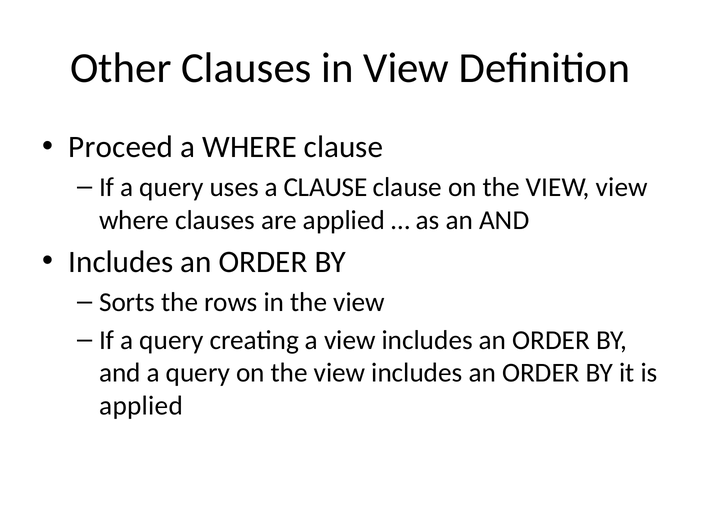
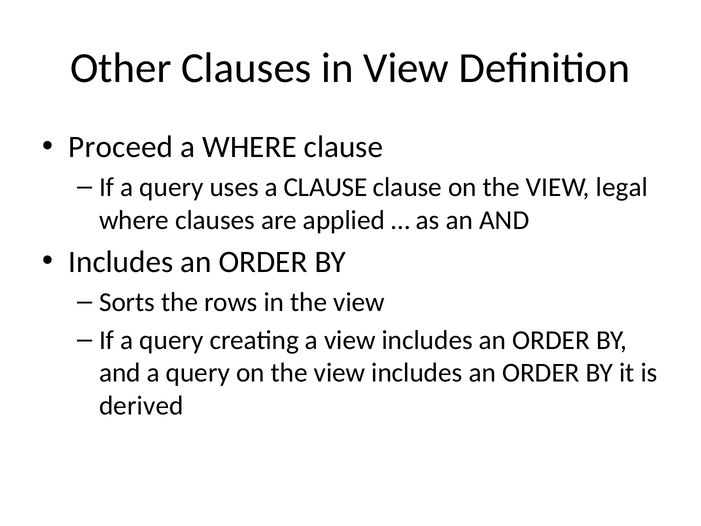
VIEW view: view -> legal (622, 187)
applied: applied -> derived (141, 406)
